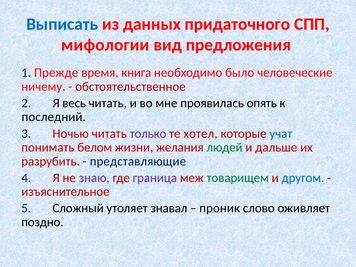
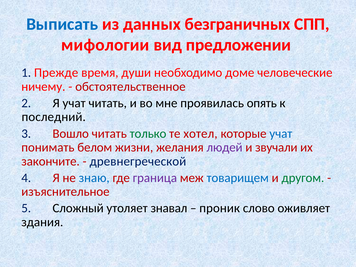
придаточного: придаточного -> безграничных (237, 24)
предложения: предложения -> предложении (238, 45)
книга: книга -> души (136, 73)
было: было -> доме (240, 73)
Я весь: весь -> учат (74, 103)
Ночью: Ночью -> Вошло (71, 134)
только colour: purple -> green (148, 134)
людей colour: green -> purple (225, 147)
дальше: дальше -> звучали (276, 147)
разрубить: разрубить -> закончите (51, 161)
представляющие: представляющие -> древнегреческой (138, 161)
знаю colour: purple -> blue (94, 178)
товарищем colour: green -> blue (238, 178)
другом colour: blue -> green (303, 178)
поздно: поздно -> здания (42, 222)
